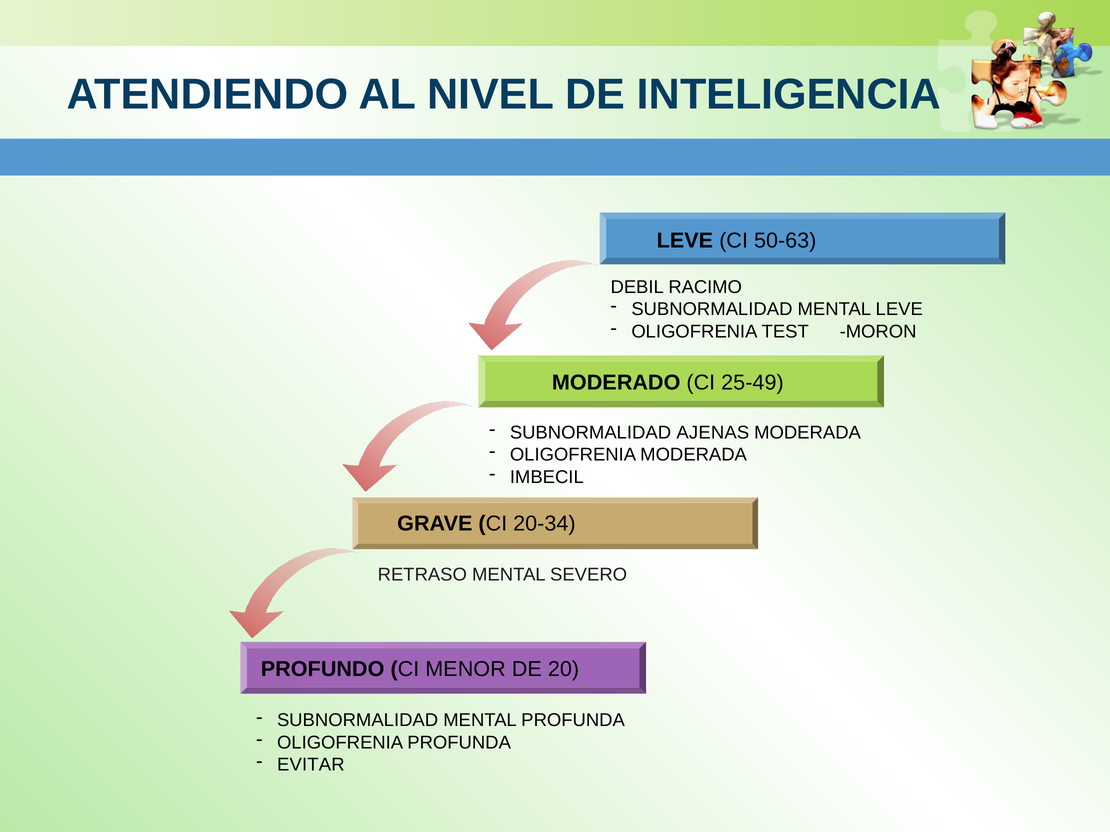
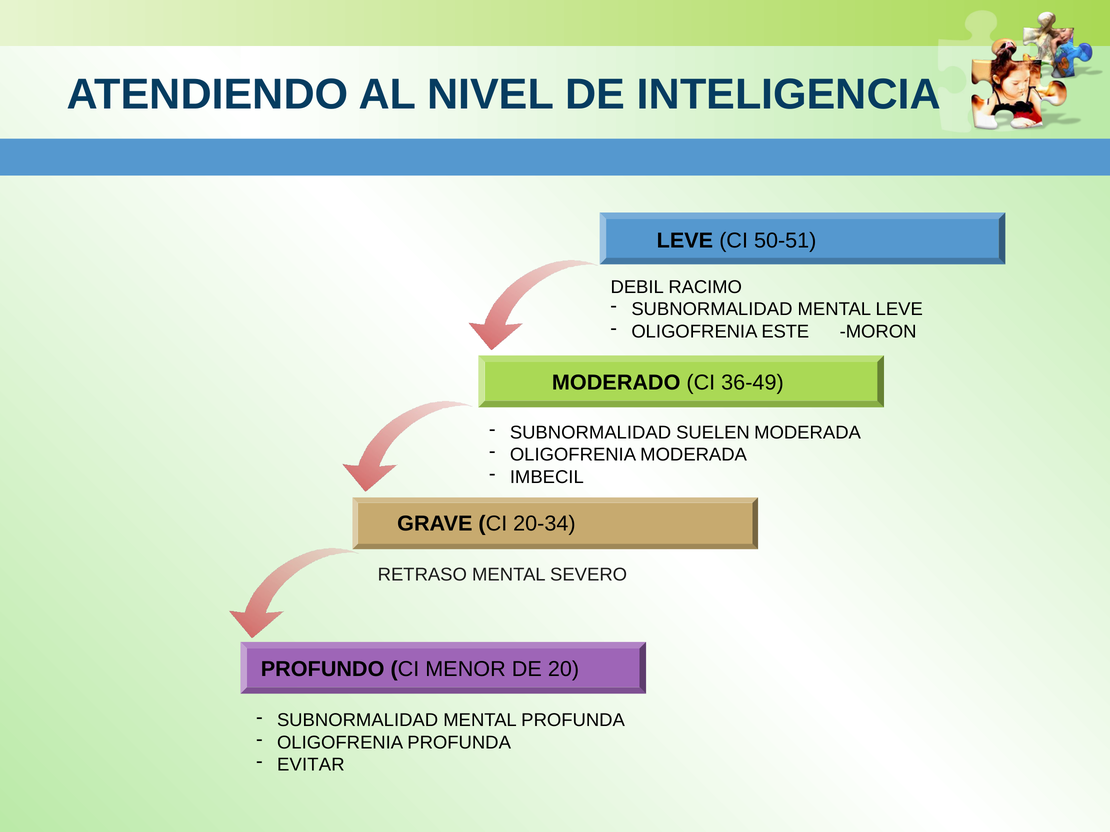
50-63: 50-63 -> 50-51 (785, 241)
TEST: TEST -> ESTE (785, 332)
25-49: 25-49 -> 36-49 (752, 383)
AJENAS: AJENAS -> SUELEN (713, 433)
